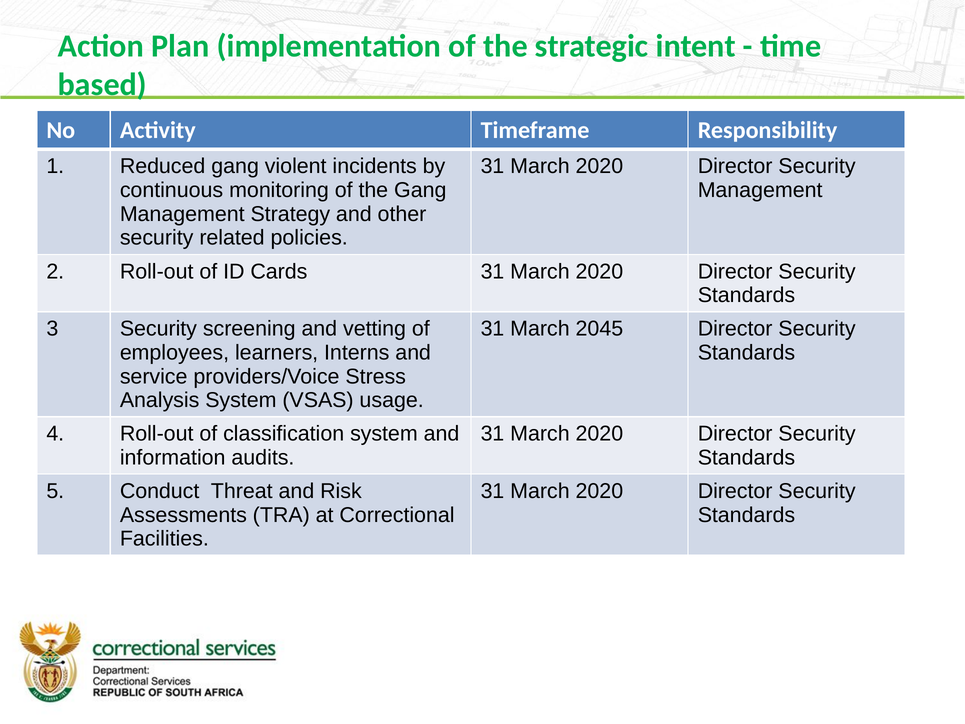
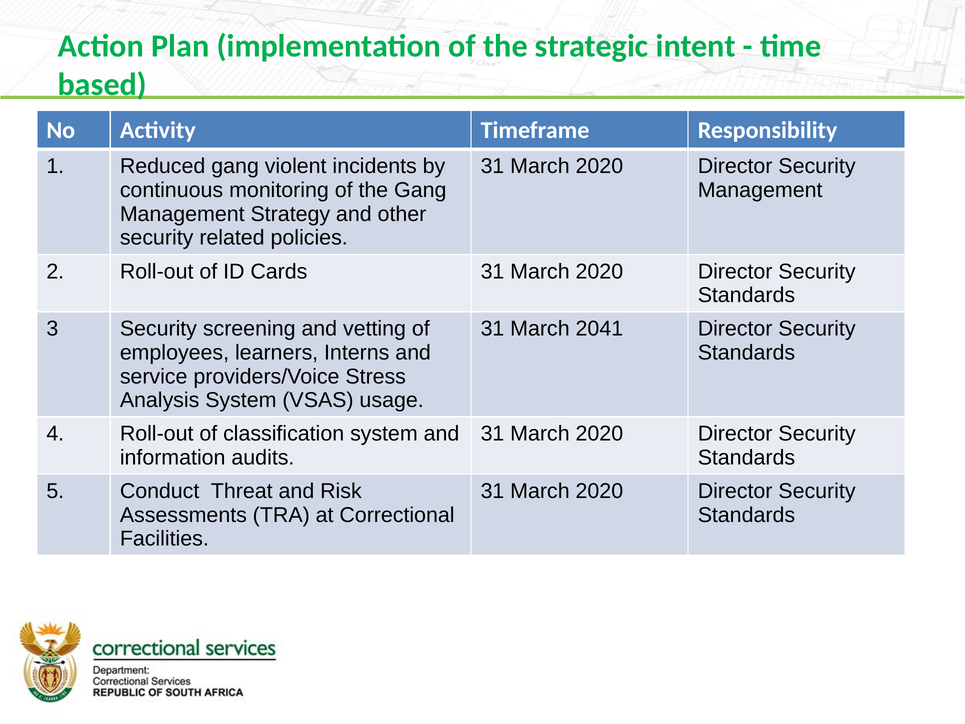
2045: 2045 -> 2041 (599, 329)
